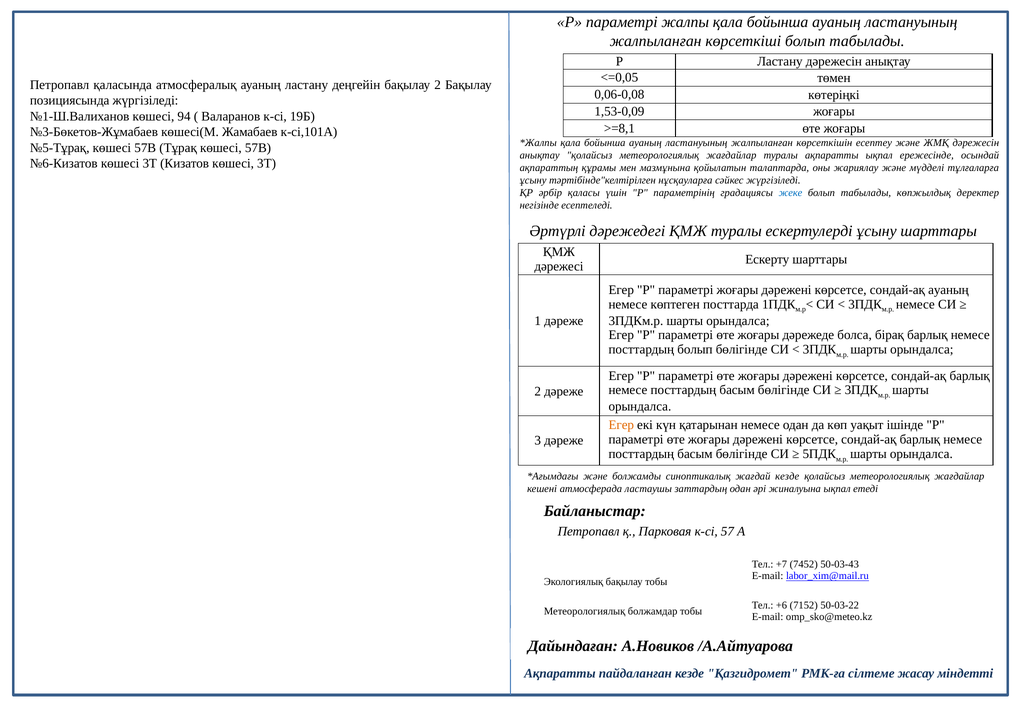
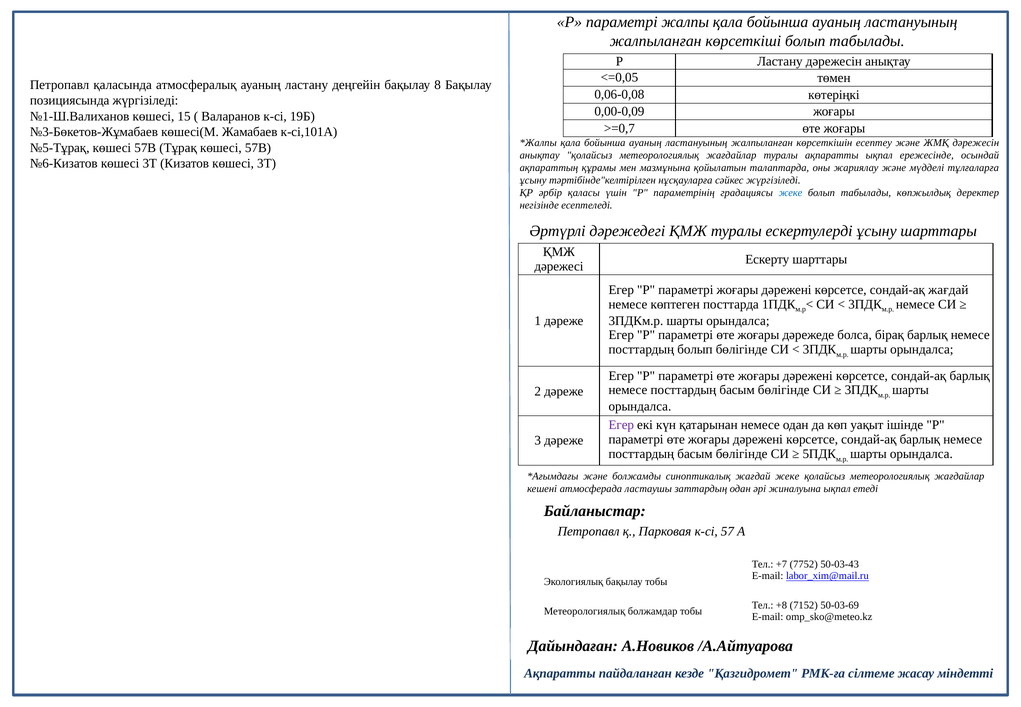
бақылау 2: 2 -> 8 (438, 85)
1,53-0,09: 1,53-0,09 -> 0,00-0,09 (619, 111)
94: 94 -> 15 (184, 116)
>=8,1: >=8,1 -> >=0,7 (619, 128)
сондай-ақ ауаның: ауаның -> жағдай (948, 290)
Егер colour: orange -> purple (621, 425)
жағдай кезде: кезде -> жеке (787, 476)
7452: 7452 -> 7752 (804, 564)
+6: +6 -> +8 (781, 605)
50-03-22: 50-03-22 -> 50-03-69 (840, 605)
